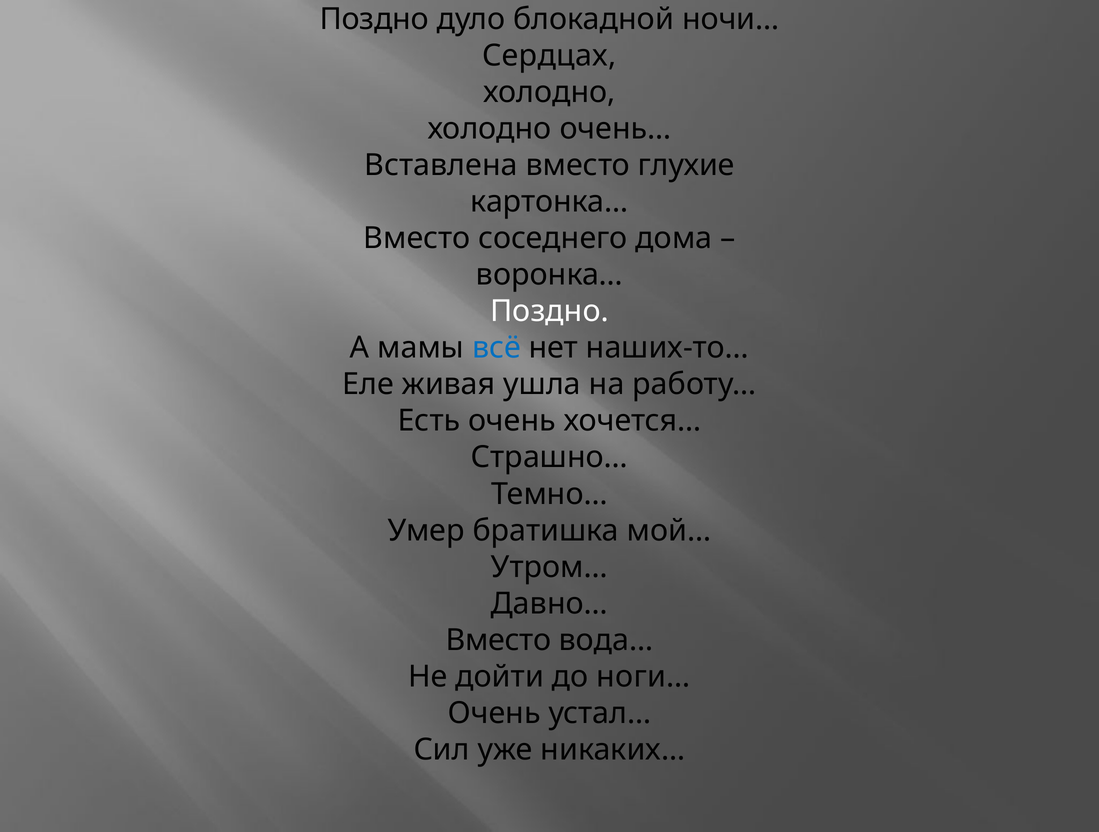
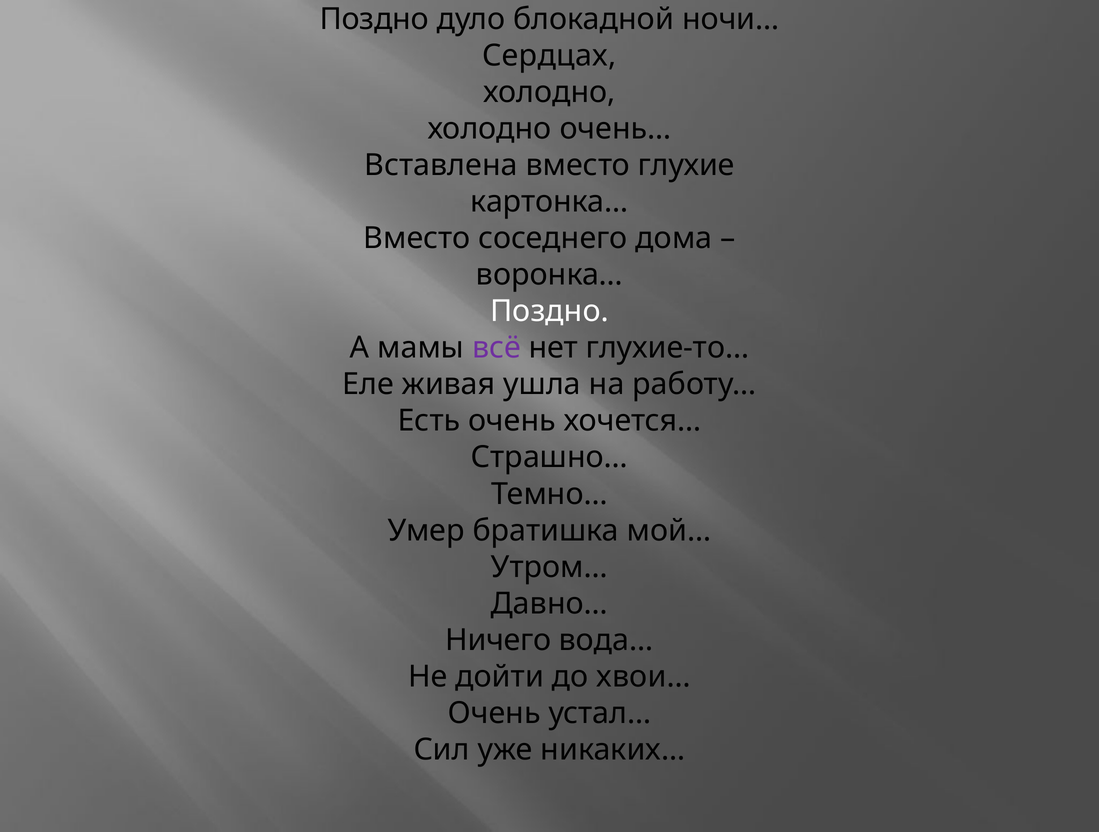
всё colour: blue -> purple (496, 348)
наших-то…: наших-то… -> глухие-то… (667, 348)
Вместо: Вместо -> Ничего (498, 640)
ноги…: ноги… -> хвои… (644, 676)
